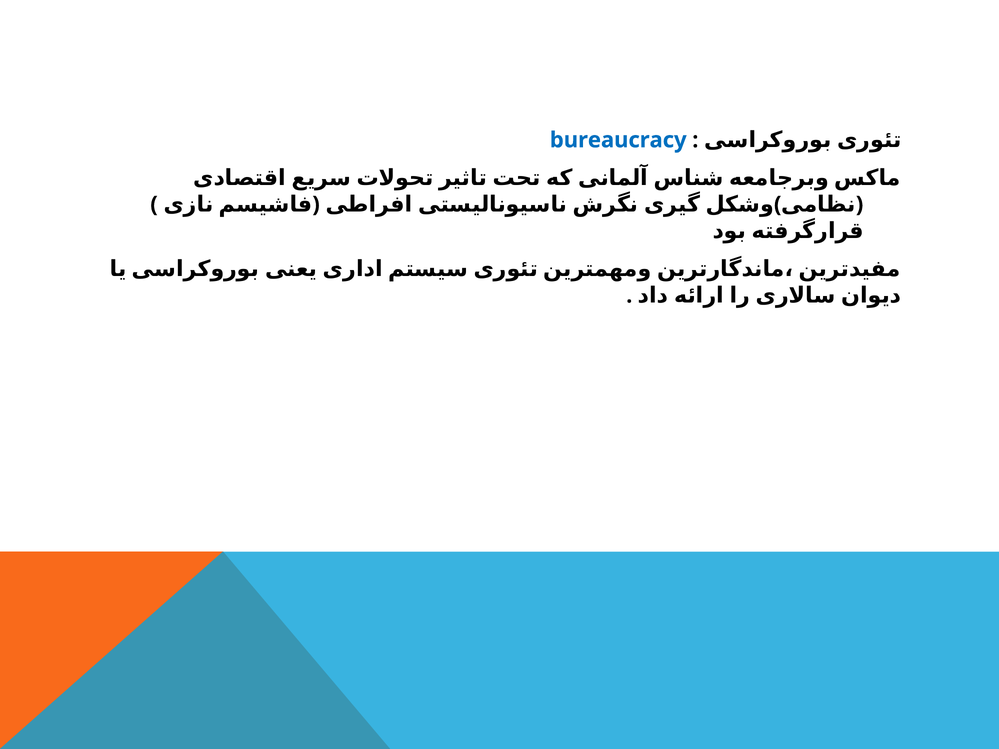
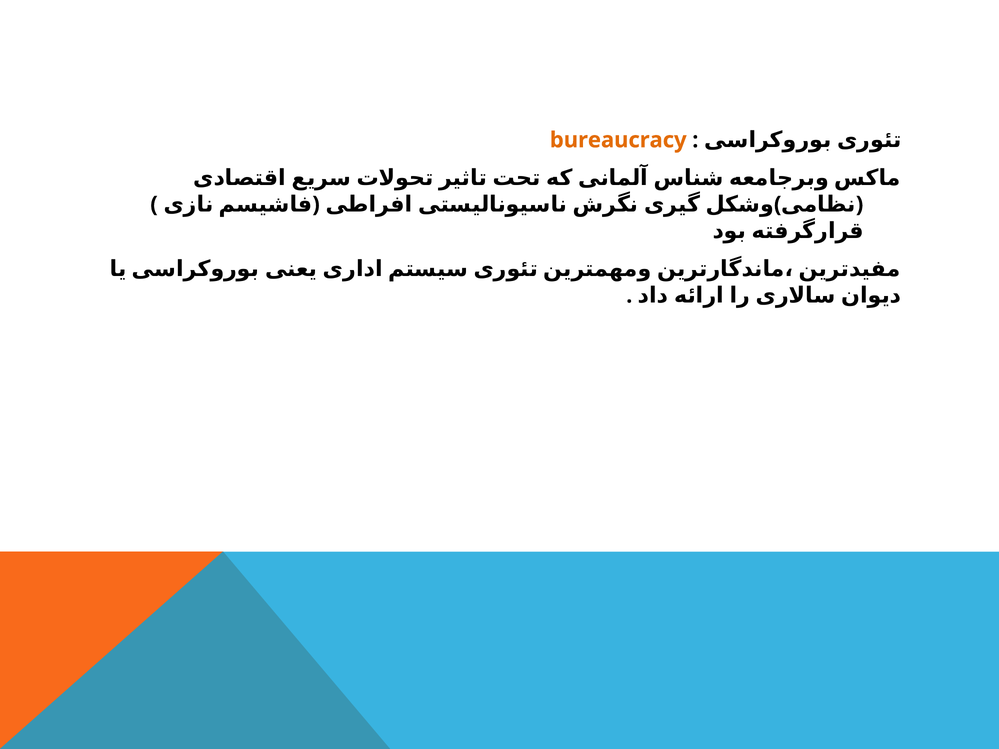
bureaucracy colour: blue -> orange (618, 140)
